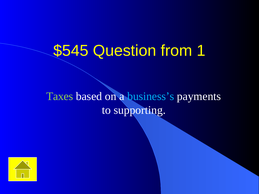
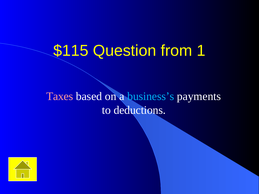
$545: $545 -> $115 (71, 51)
Taxes colour: light green -> pink (60, 96)
supporting: supporting -> deductions (140, 110)
